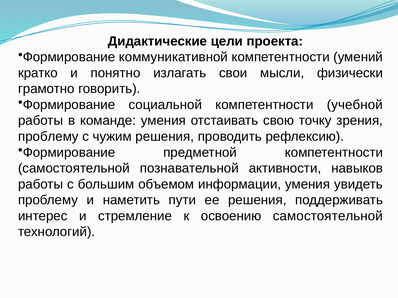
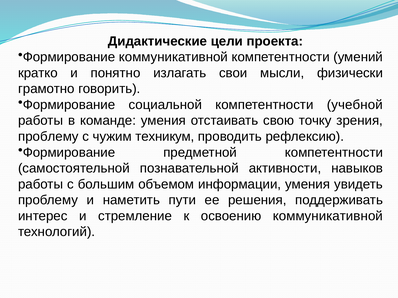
чужим решения: решения -> техникум (165, 137)
освоению самостоятельной: самостоятельной -> коммуникативной (328, 216)
